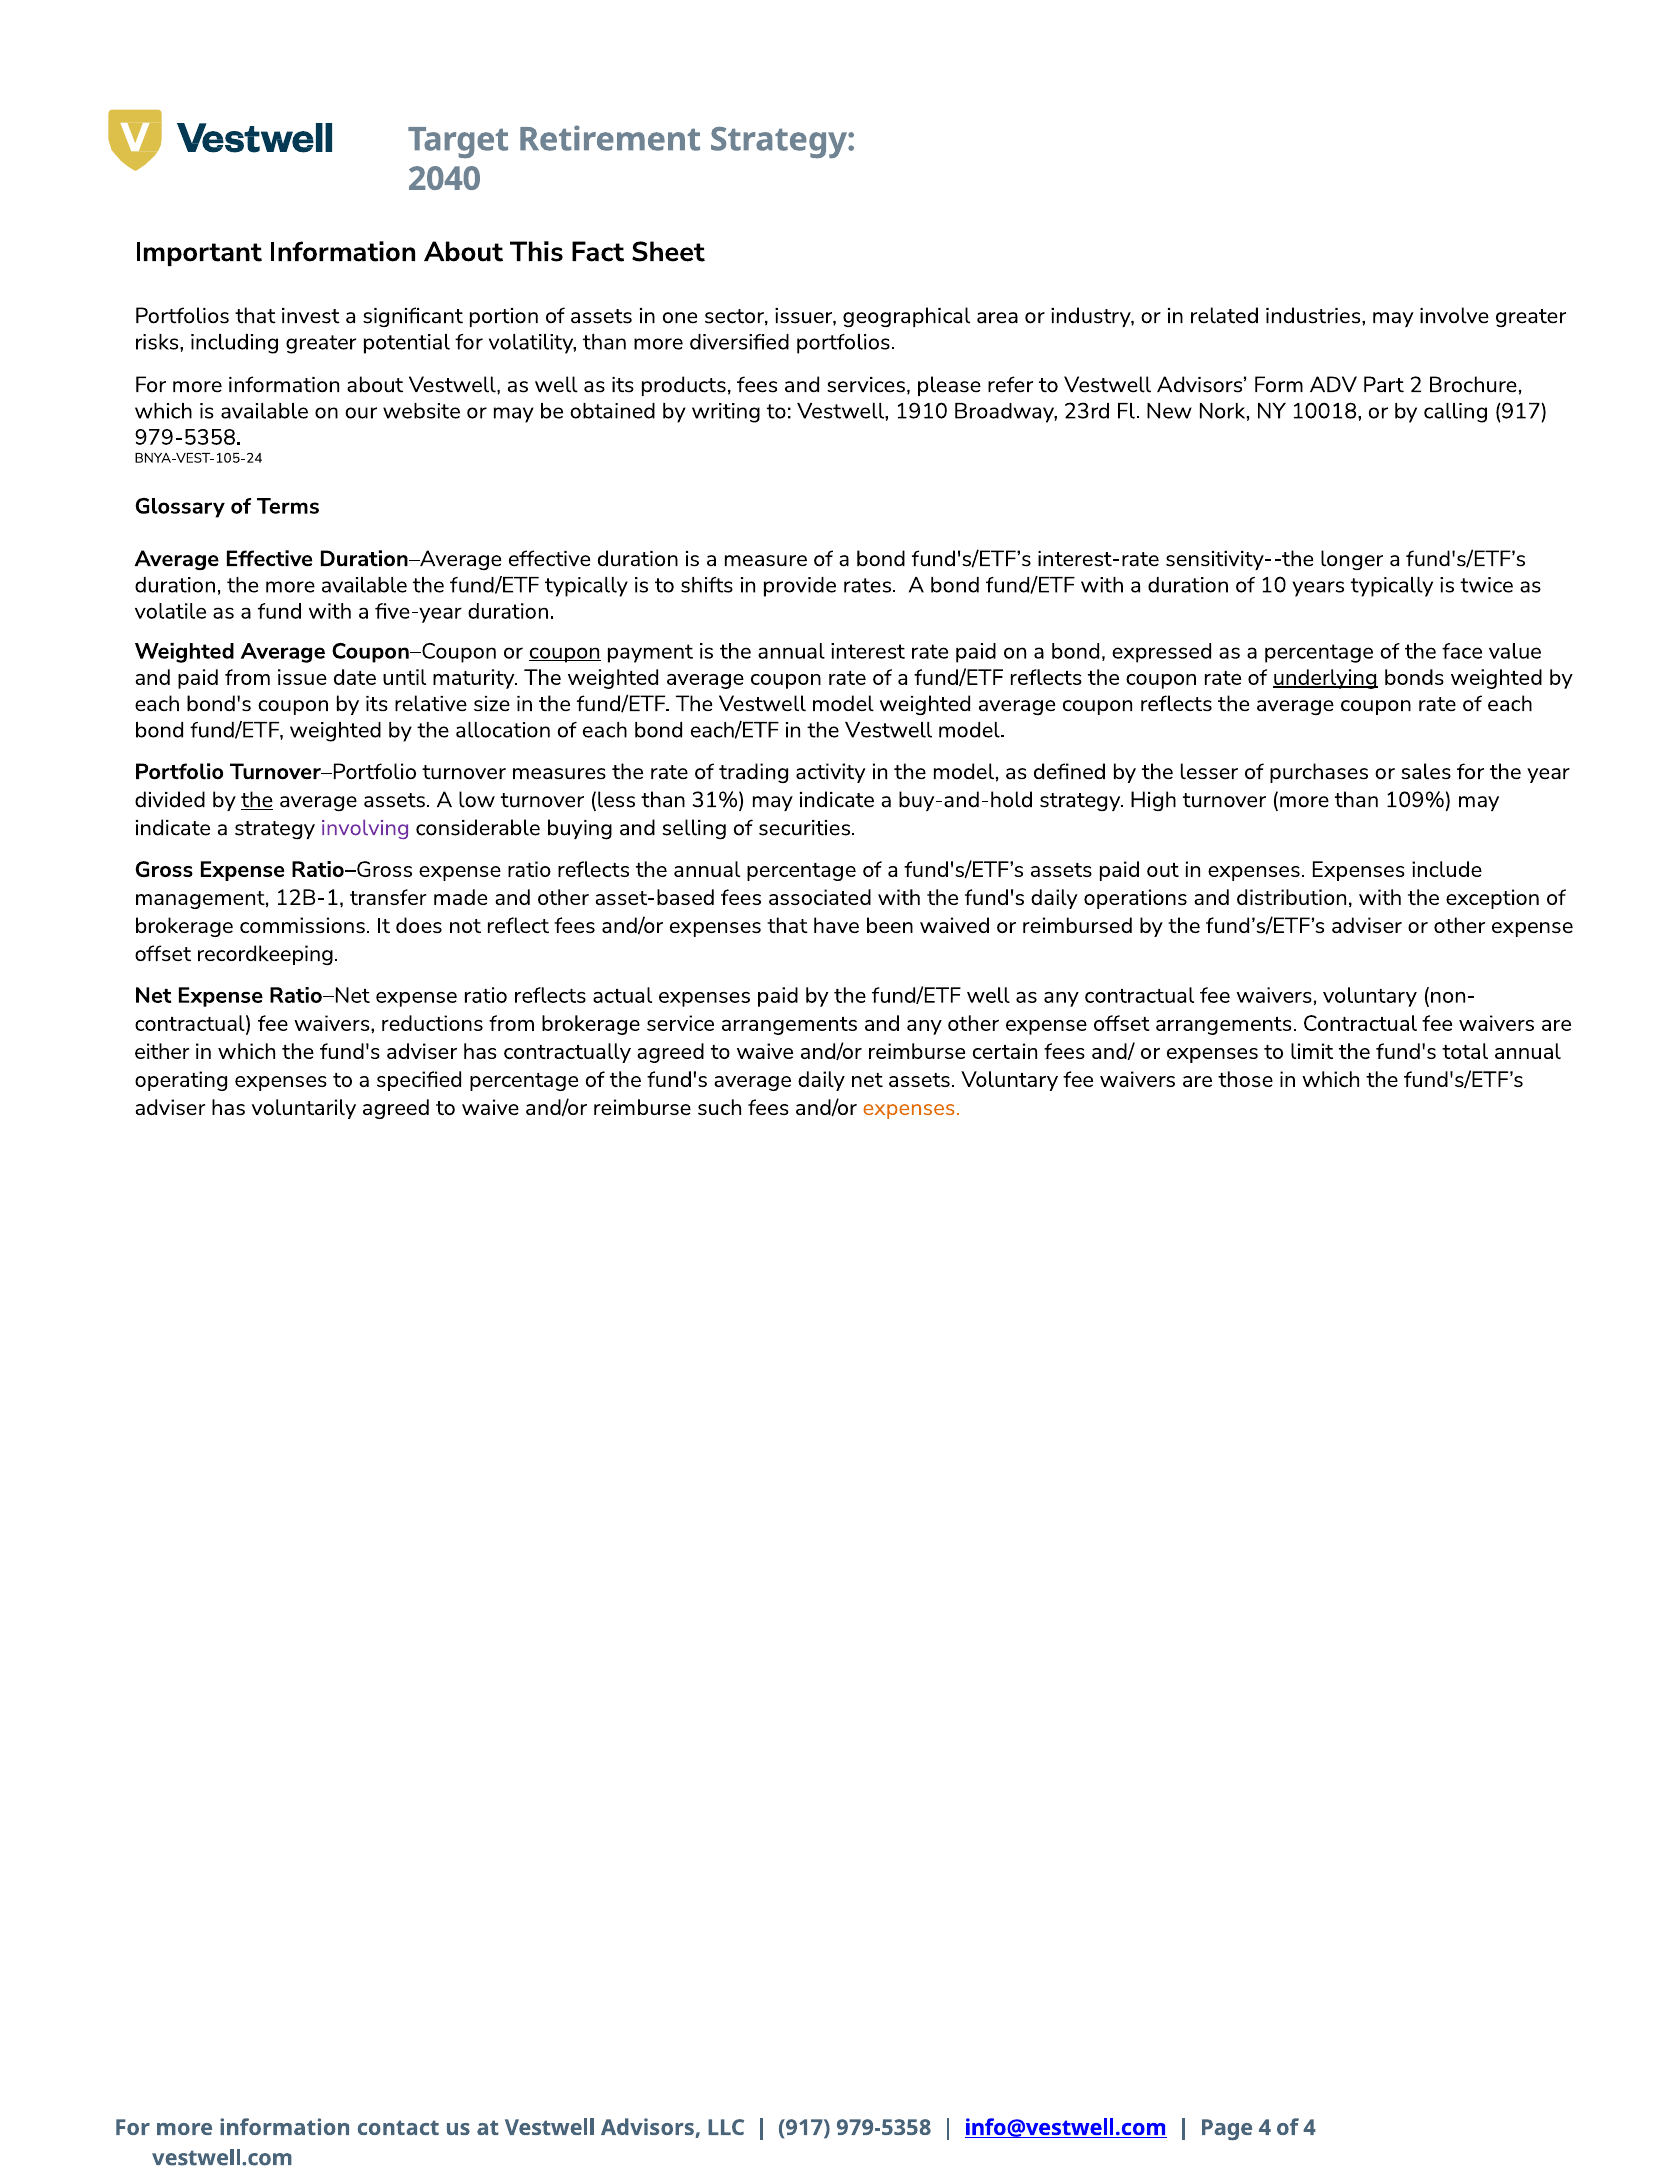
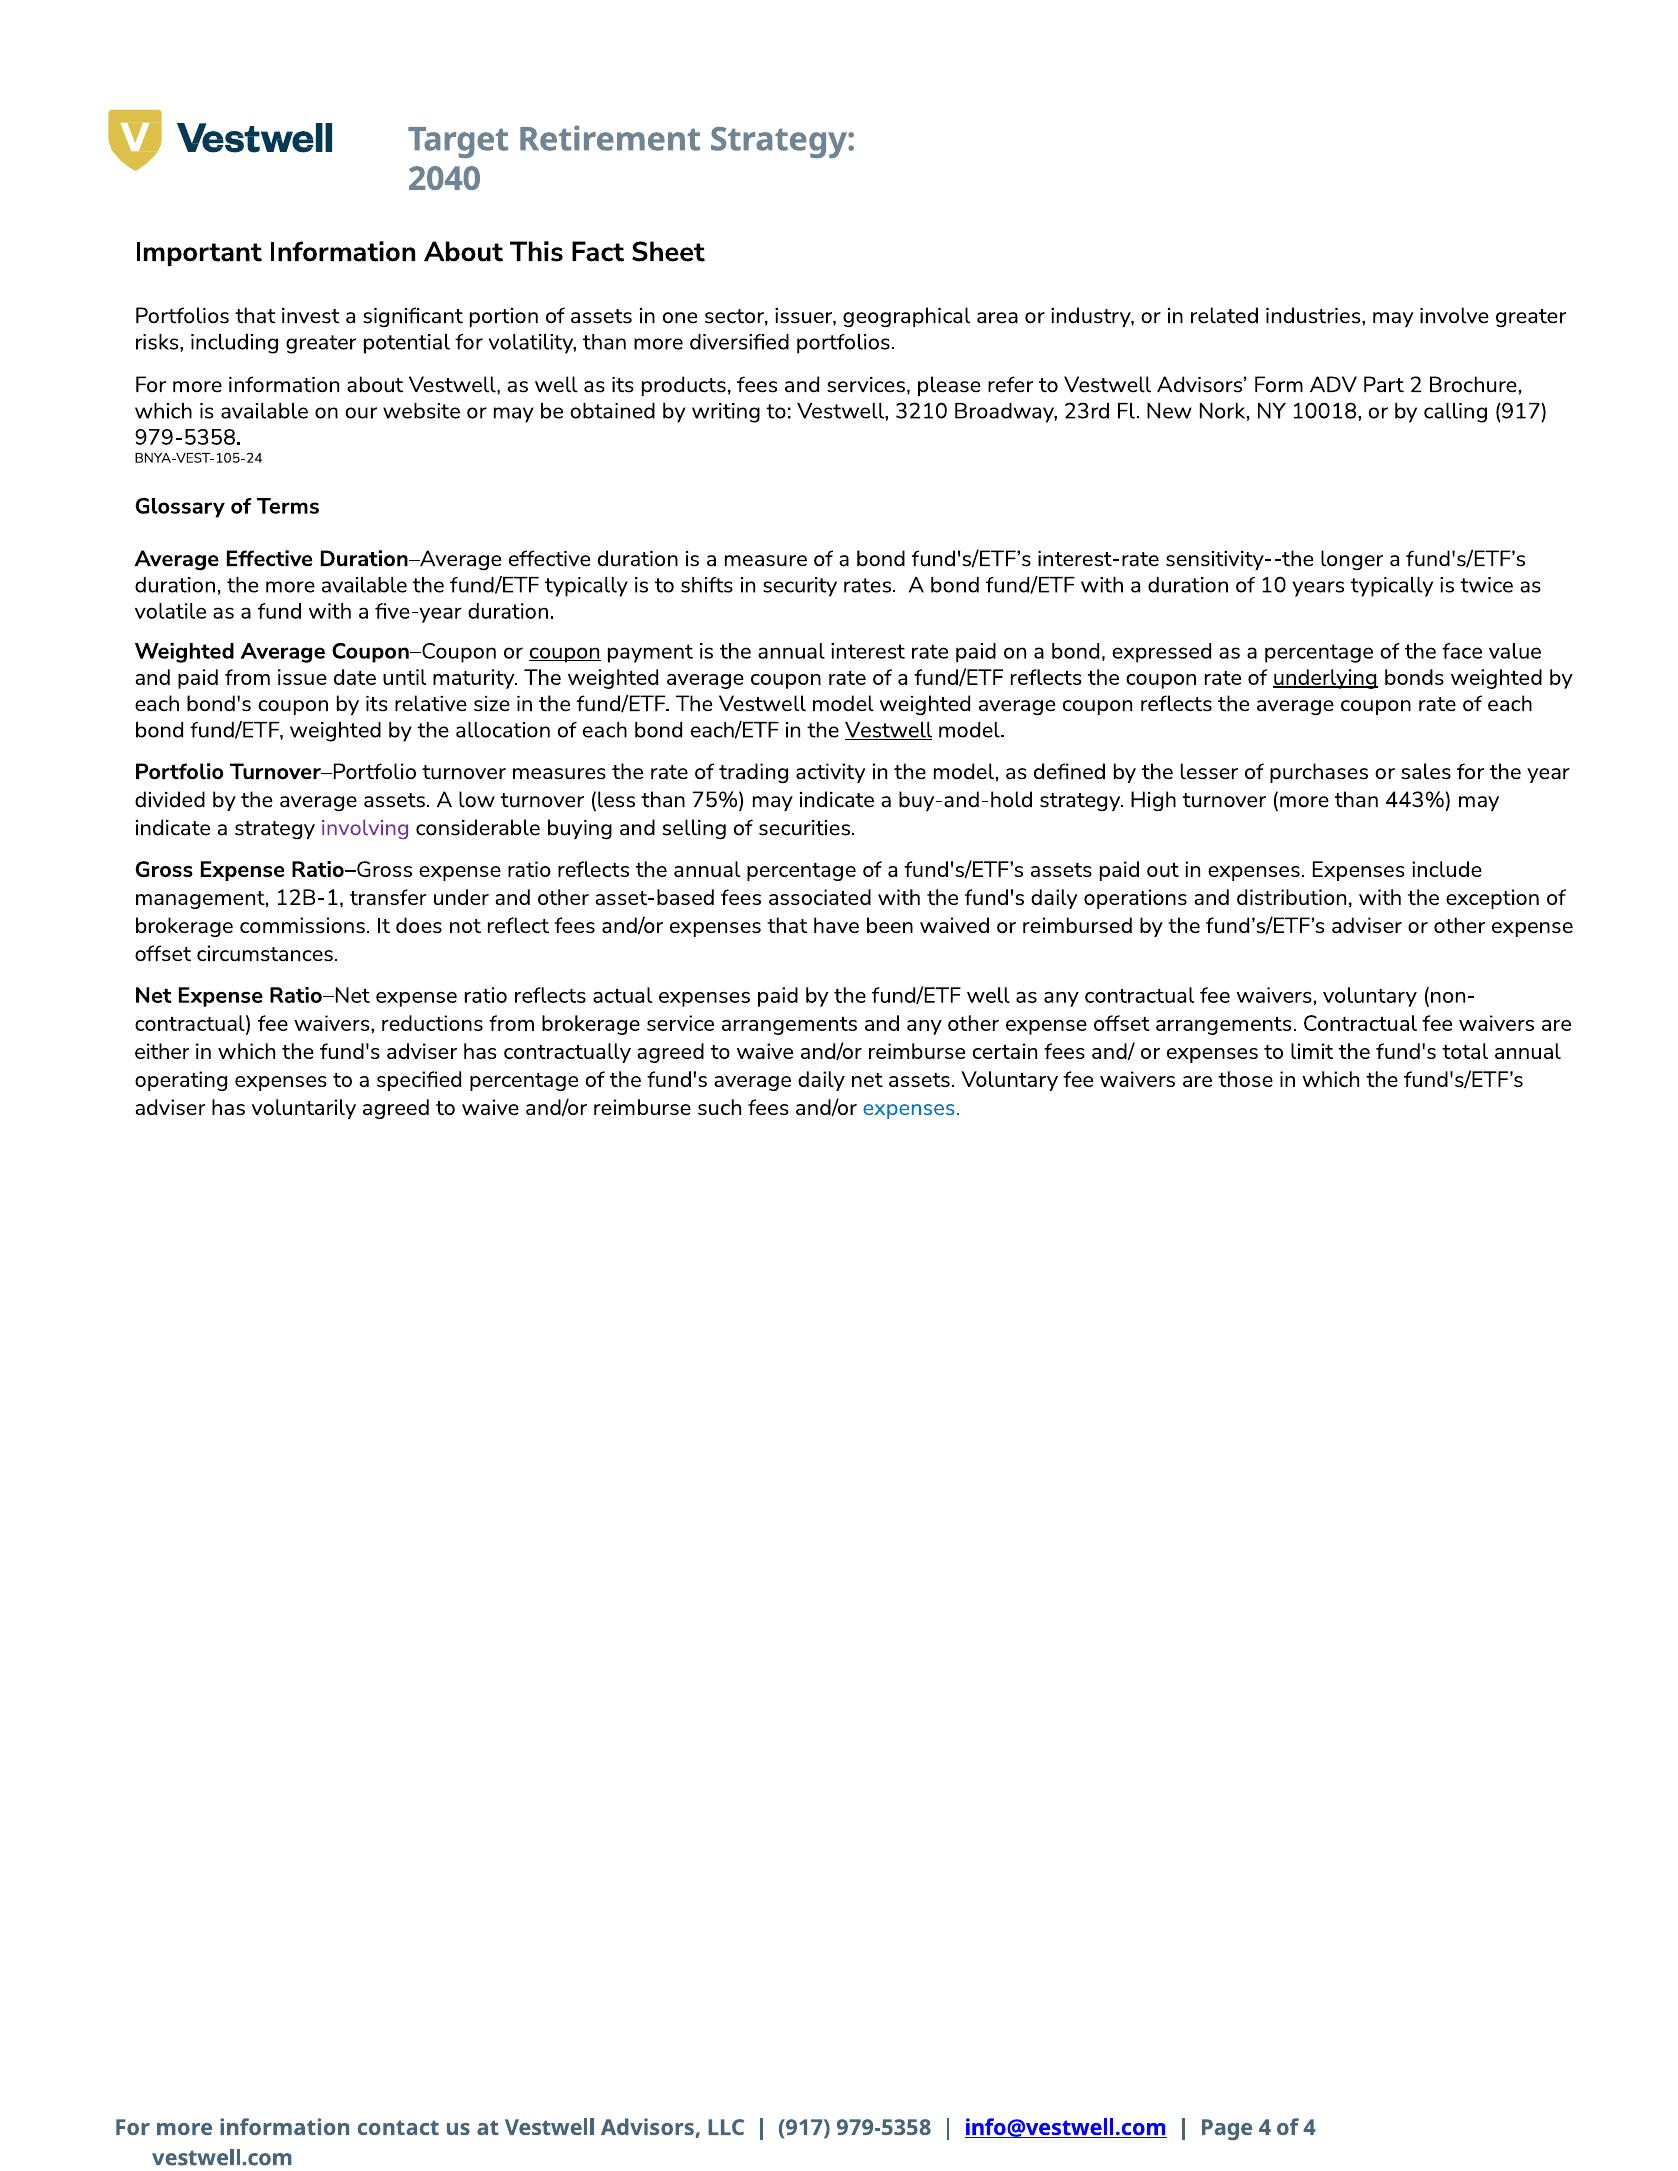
1910: 1910 -> 3210 (921, 411)
provide: provide -> security (800, 585)
Vestwell underline: none -> present (889, 730)
the underline: present -> none (257, 800)
31%: 31% -> 75% (718, 800)
109%: 109% -> 443% (1418, 800)
made: made -> under (461, 898)
recordkeeping: recordkeeping -> circumstances (268, 954)
expenses colour: orange -> blue (911, 1108)
